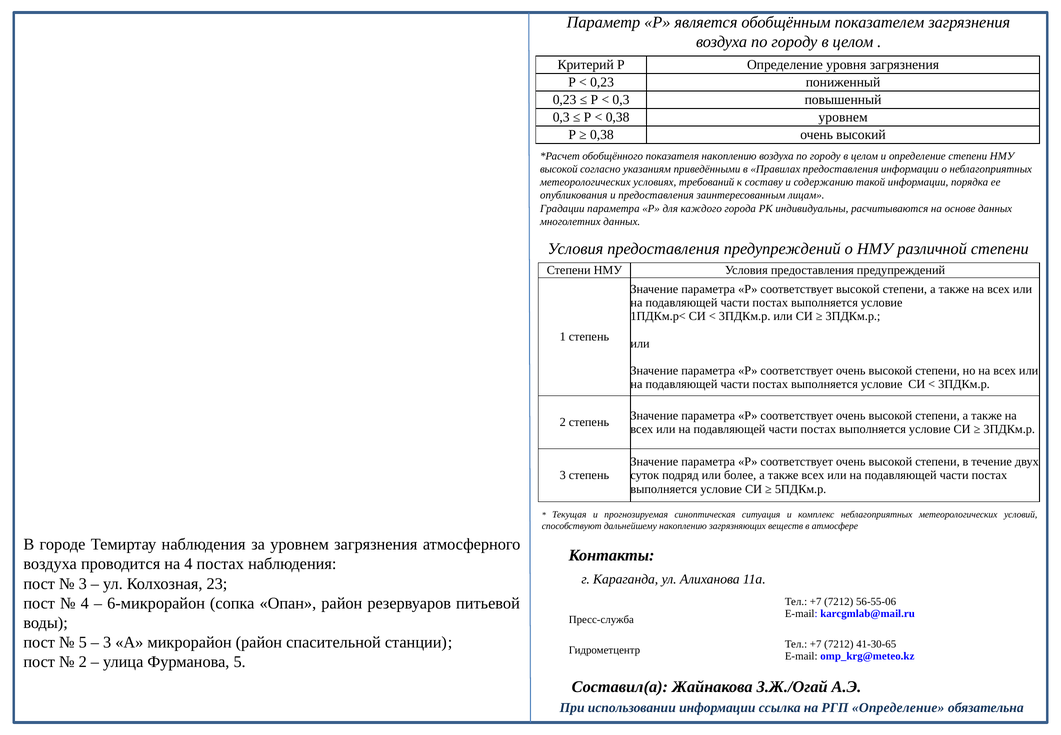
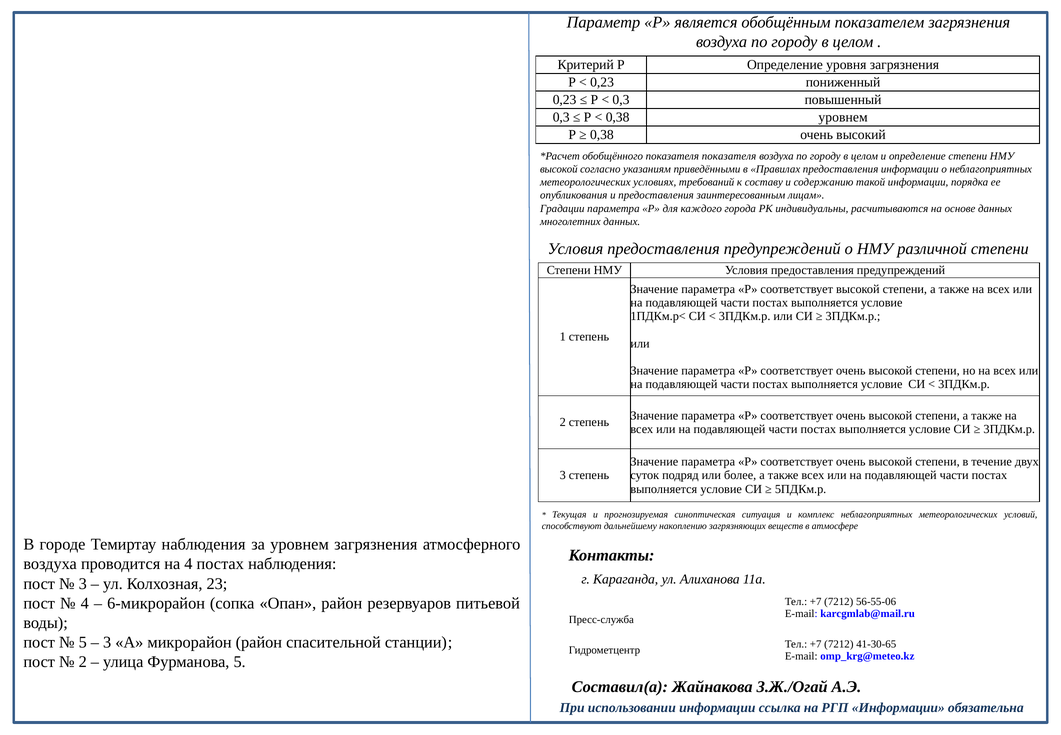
показателя накоплению: накоплению -> показателя (729, 156)
РГП Определение: Определение -> Информации (898, 707)
